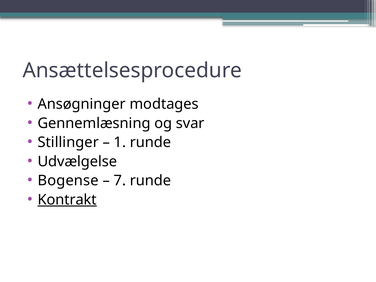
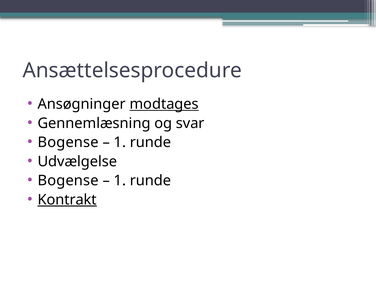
modtages underline: none -> present (164, 104)
Stillinger: Stillinger -> Bogense (68, 142)
7: 7 -> 1 (120, 181)
